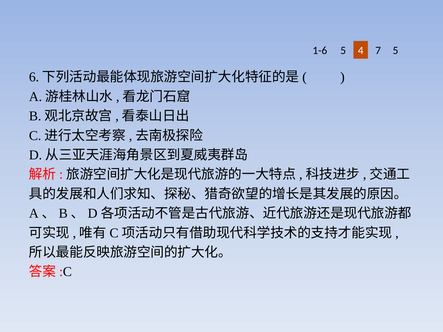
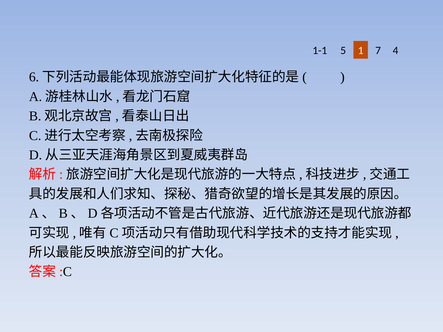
1-6: 1-6 -> 1-1 (320, 51)
4: 4 -> 1 (361, 51)
7 5: 5 -> 4 (396, 51)
